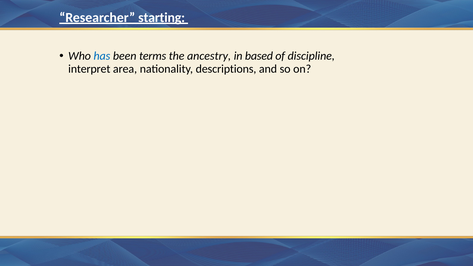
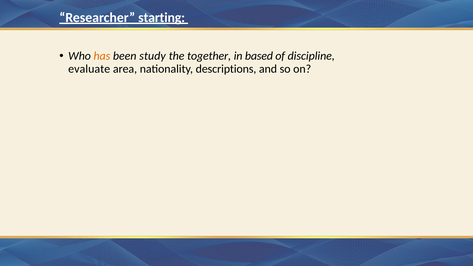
has colour: blue -> orange (102, 56)
terms: terms -> study (153, 56)
ancestry: ancestry -> together (209, 56)
interpret: interpret -> evaluate (89, 69)
